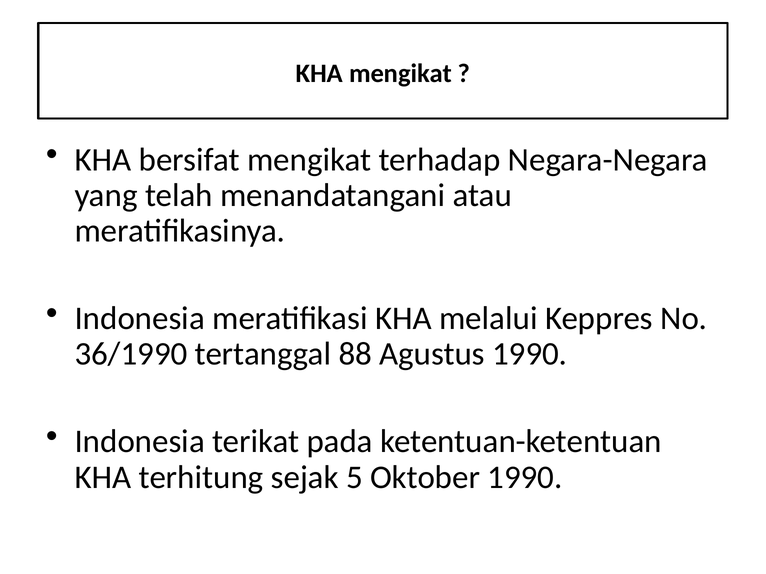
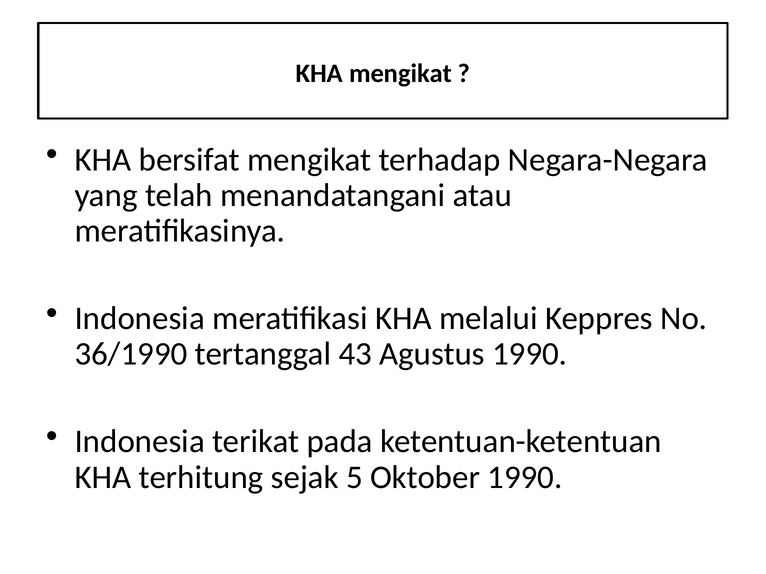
88: 88 -> 43 (355, 354)
